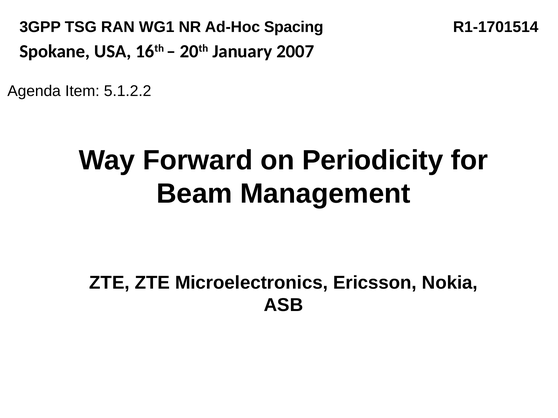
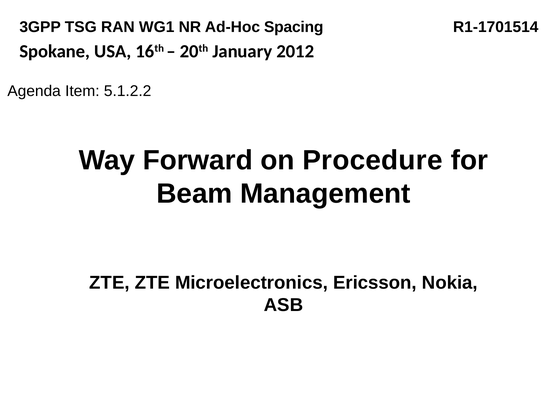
2007: 2007 -> 2012 (295, 51)
Periodicity: Periodicity -> Procedure (373, 160)
